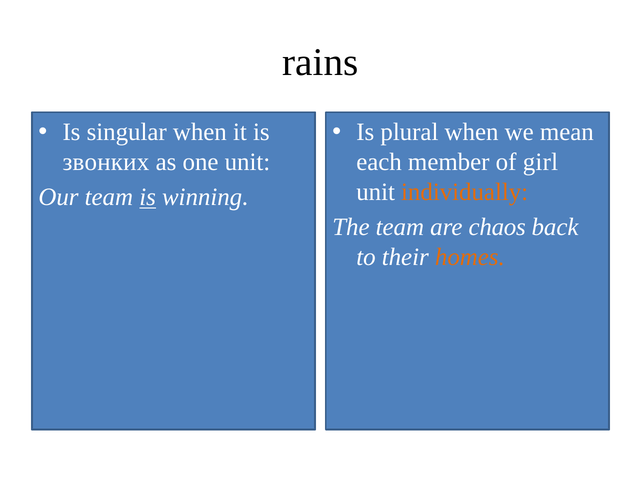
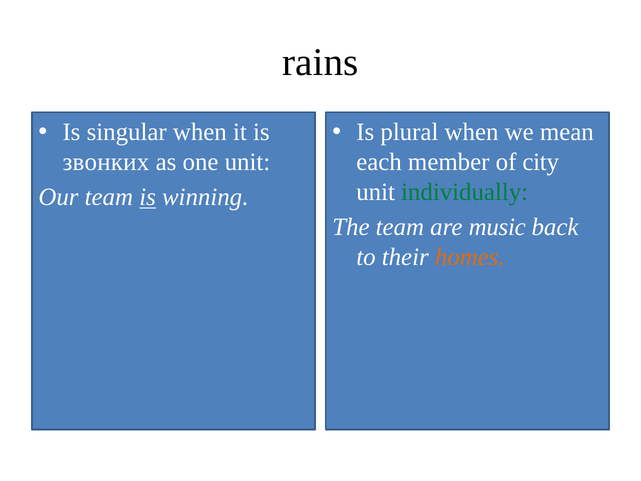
girl: girl -> city (541, 162)
individually colour: orange -> green (465, 192)
chaos: chaos -> music (497, 227)
